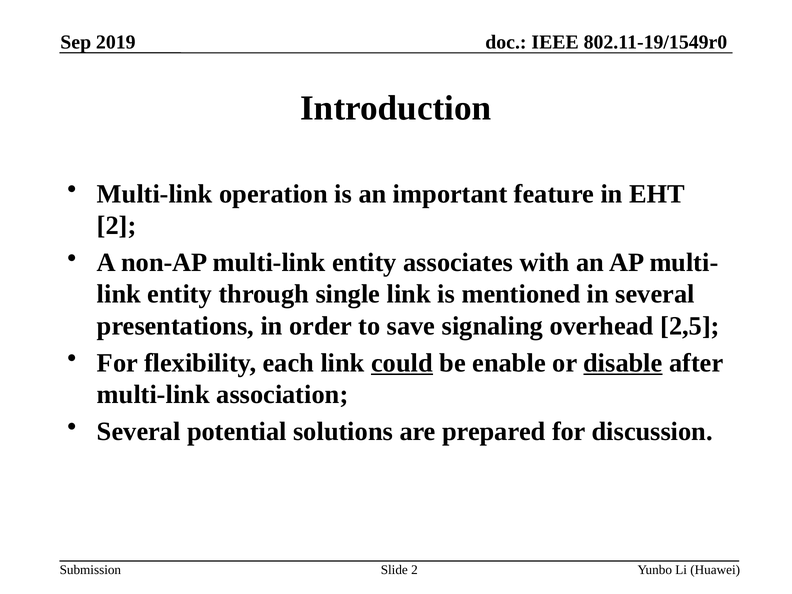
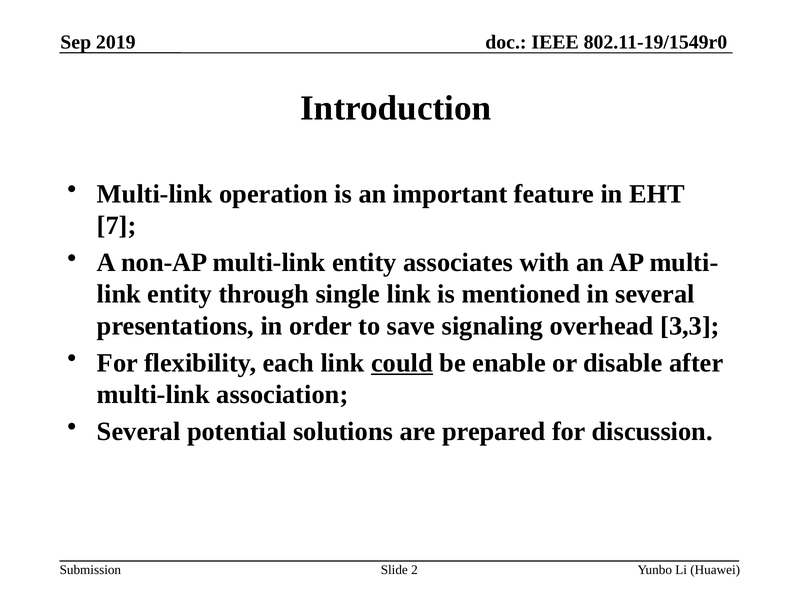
2: 2 -> 7 (117, 226)
2,5: 2,5 -> 3,3 (690, 326)
disable underline: present -> none (623, 363)
